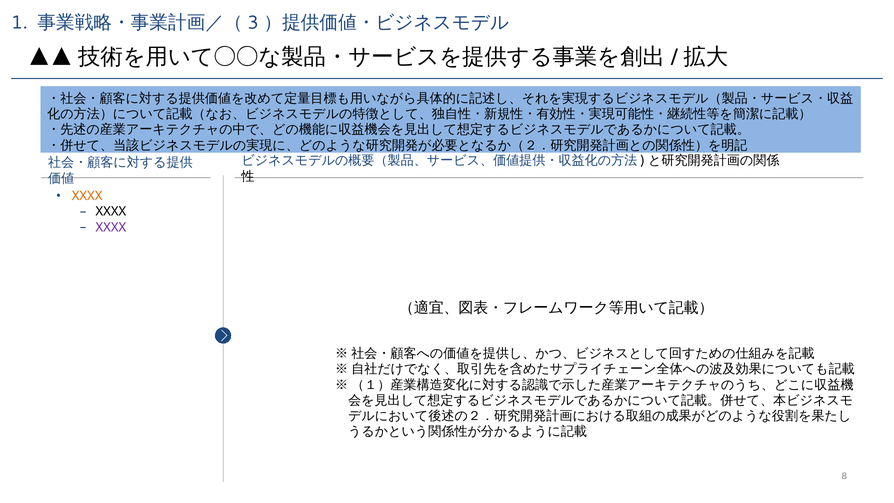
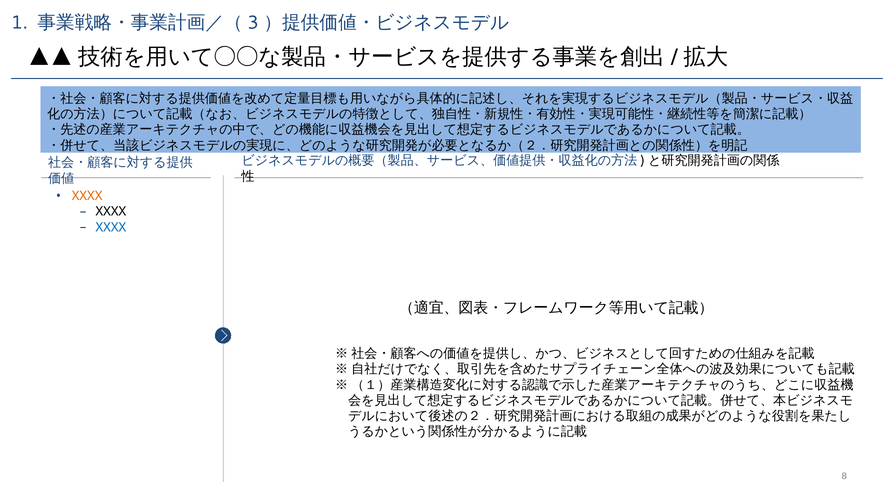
XXXX colour: purple -> blue (111, 227)
